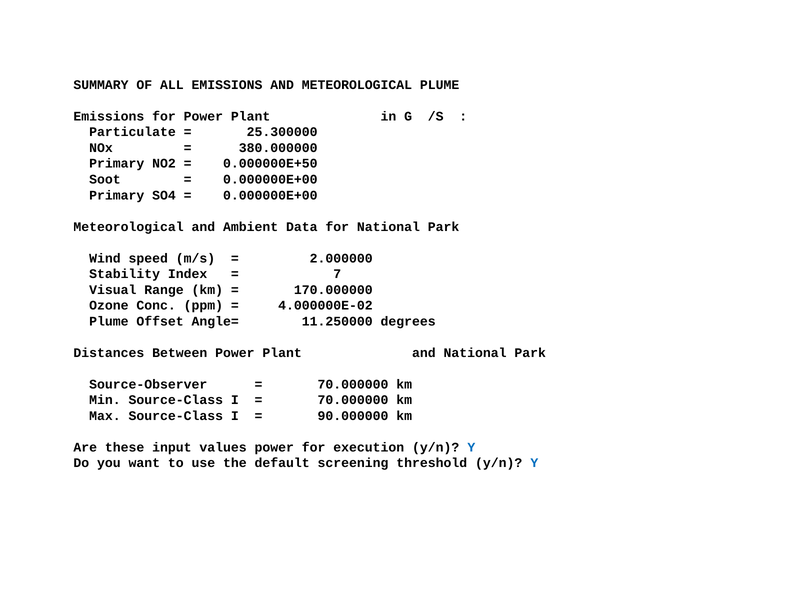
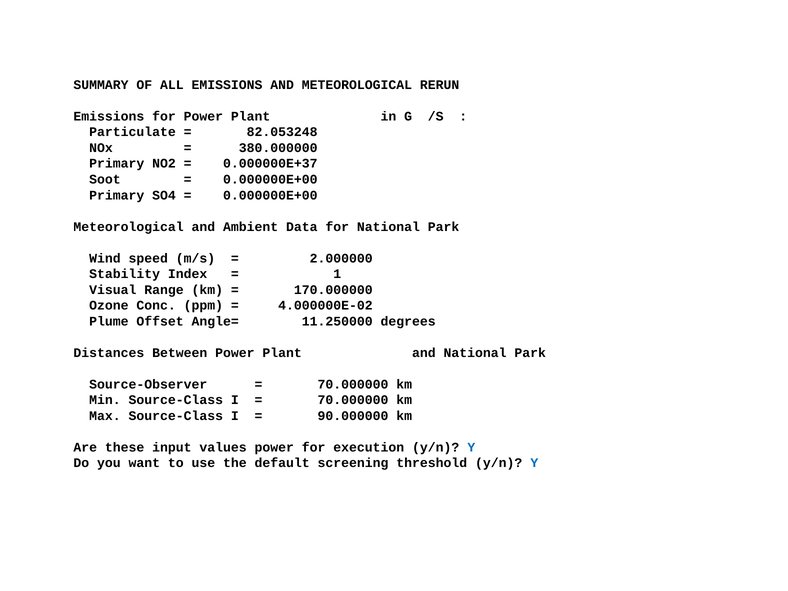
METEOROLOGICAL PLUME: PLUME -> RERUN (440, 85)
25.300000: 25.300000 -> 82.053248 (282, 132)
0.000000E+50: 0.000000E+50 -> 0.000000E+37 (270, 164)
7: 7 -> 1 (337, 274)
